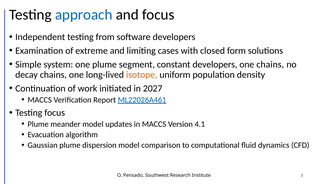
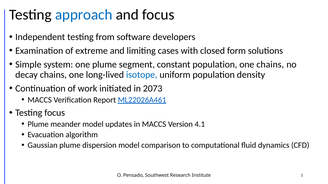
constant developers: developers -> population (215, 65)
isotope colour: orange -> blue (142, 75)
2027: 2027 -> 2073 (153, 89)
